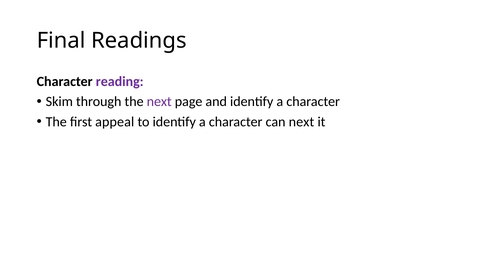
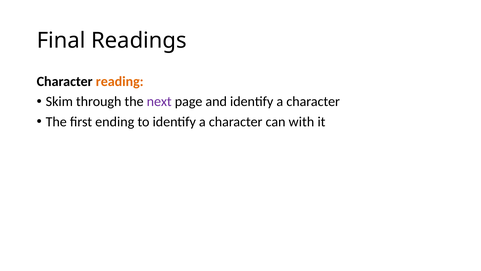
reading colour: purple -> orange (120, 81)
appeal: appeal -> ending (115, 122)
can next: next -> with (301, 122)
